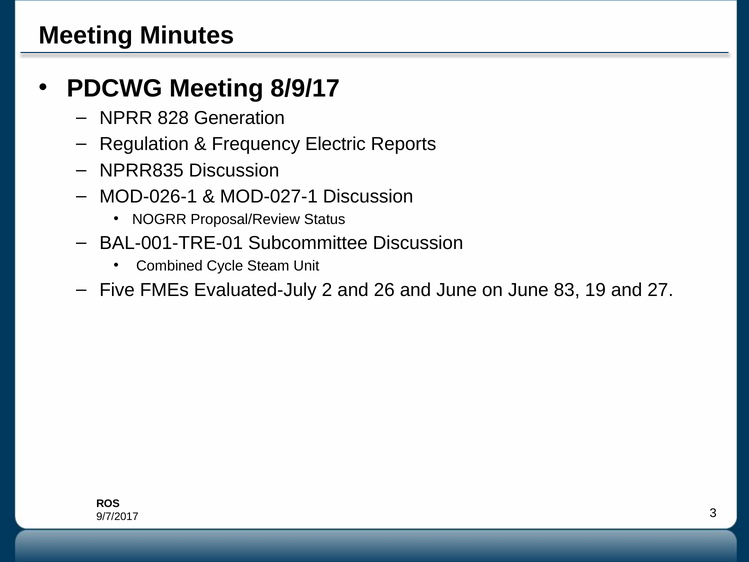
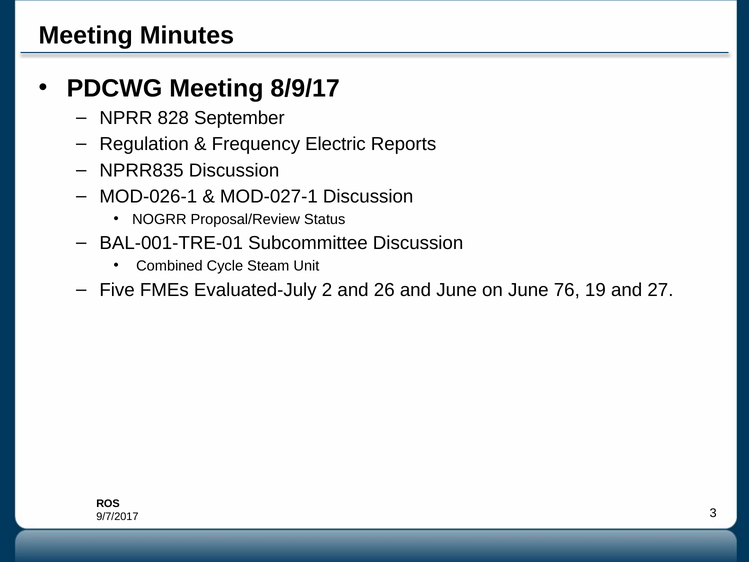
Generation: Generation -> September (239, 118)
83: 83 -> 76 (567, 290)
